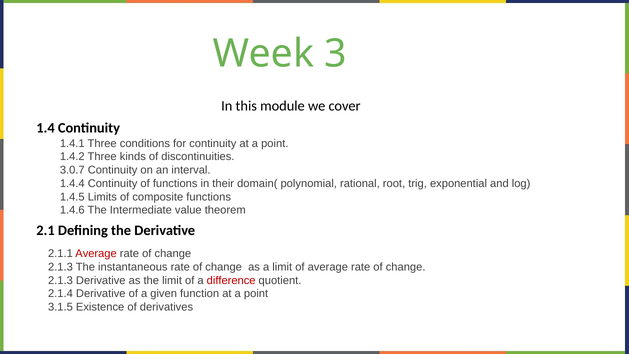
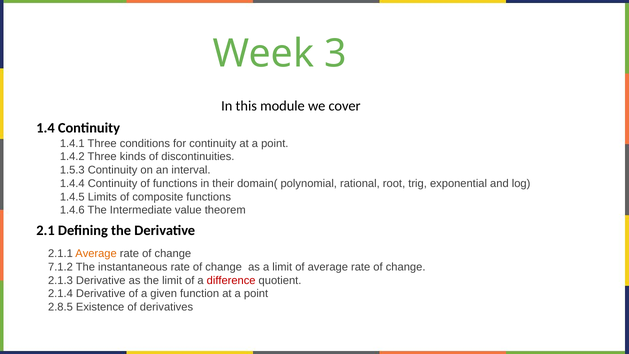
3.0.7: 3.0.7 -> 1.5.3 (72, 170)
Average colour: red -> orange (96, 254)
2.1.3: 2.1.3 -> 7.1.2 (60, 267)
3.1.5: 3.1.5 -> 2.8.5 (60, 307)
